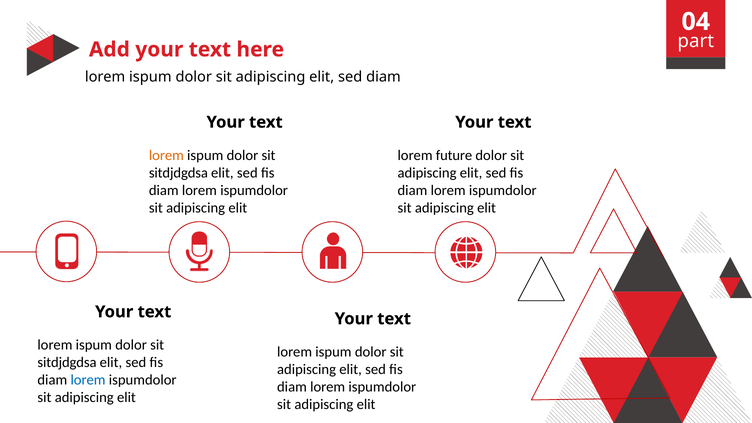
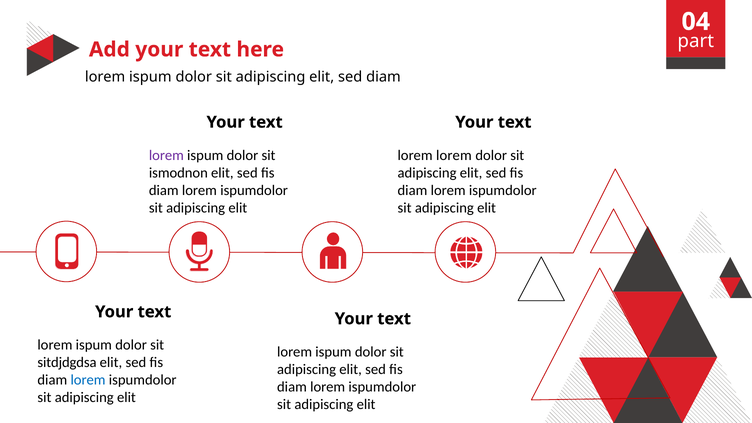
lorem colour: orange -> purple (166, 155)
lorem future: future -> lorem (454, 155)
sitdjdgdsa: sitdjdgdsa -> ismodnon (178, 173)
